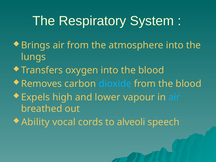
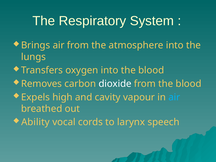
dioxide colour: light blue -> white (115, 84)
lower: lower -> cavity (108, 97)
alveoli: alveoli -> larynx (131, 122)
